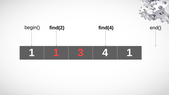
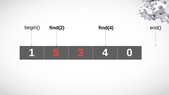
1 1: 1 -> 5 (56, 53)
4 1: 1 -> 0 (130, 53)
